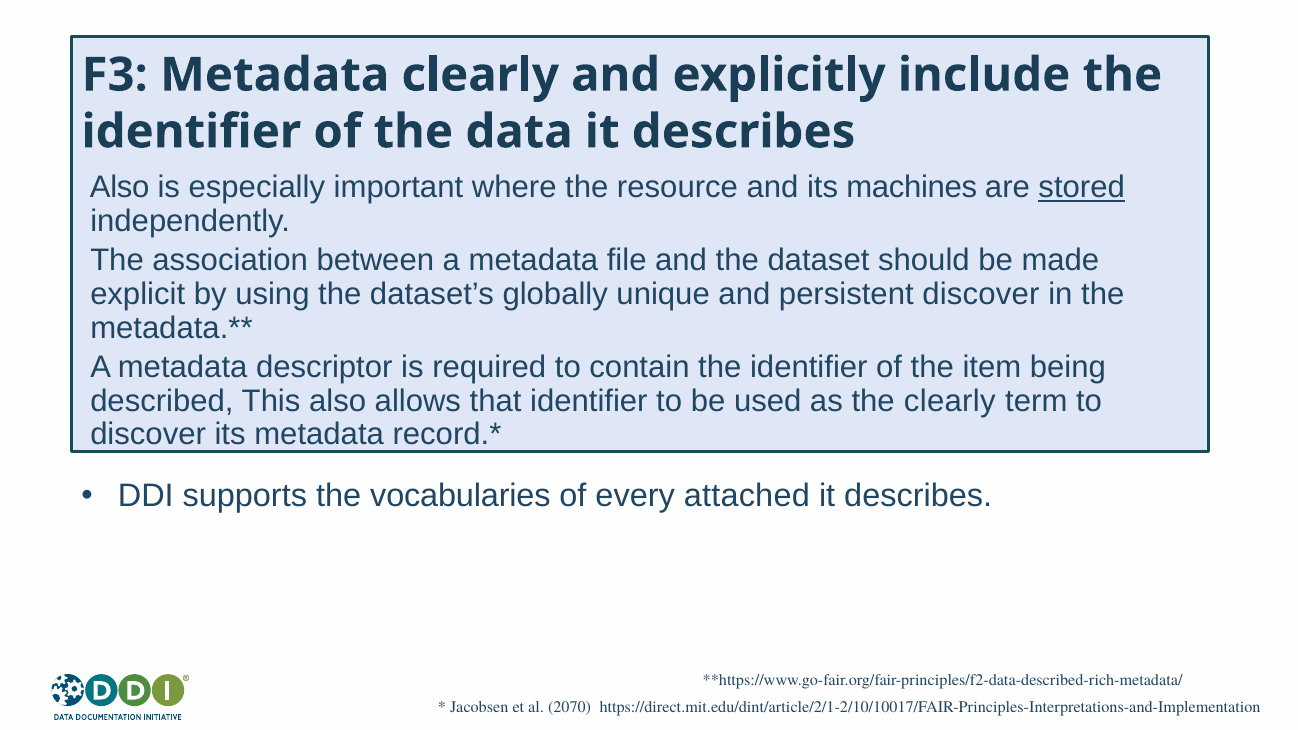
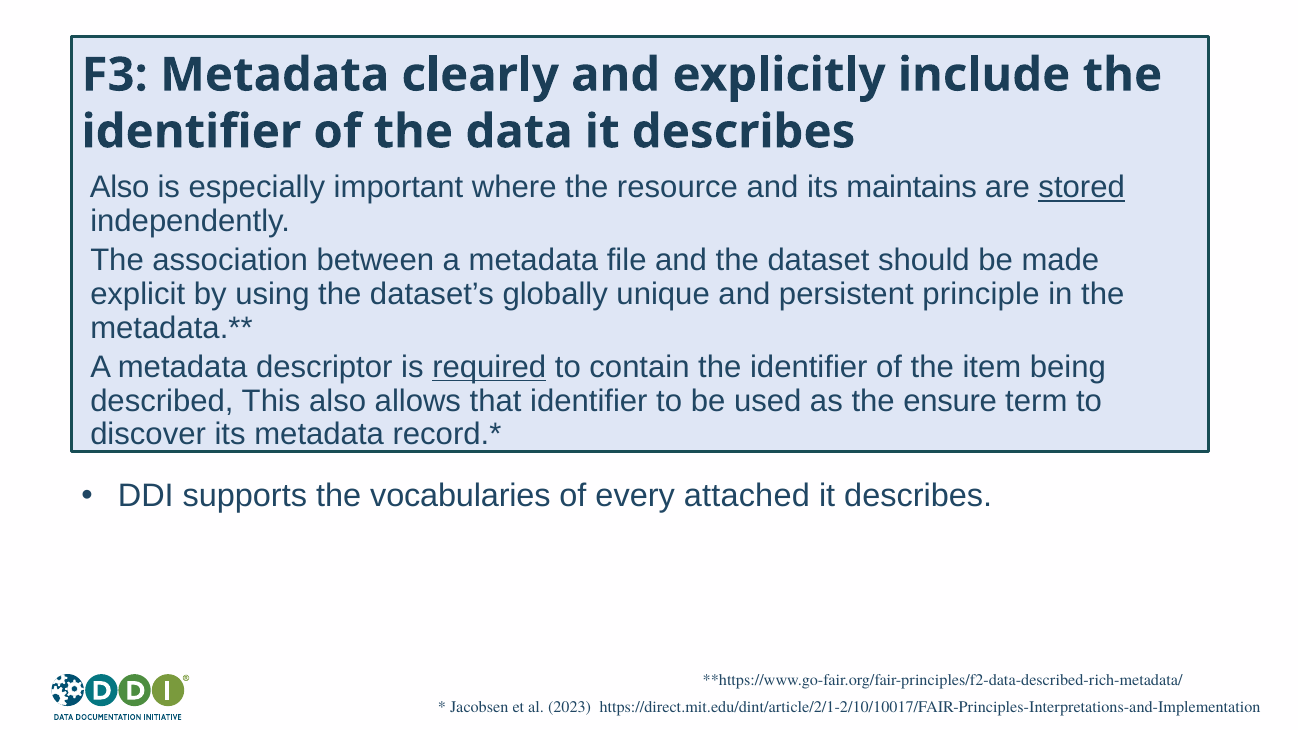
machines: machines -> maintains (912, 188)
persistent discover: discover -> principle (981, 294)
required underline: none -> present (489, 367)
the clearly: clearly -> ensure (950, 401)
2070: 2070 -> 2023 (570, 707)
